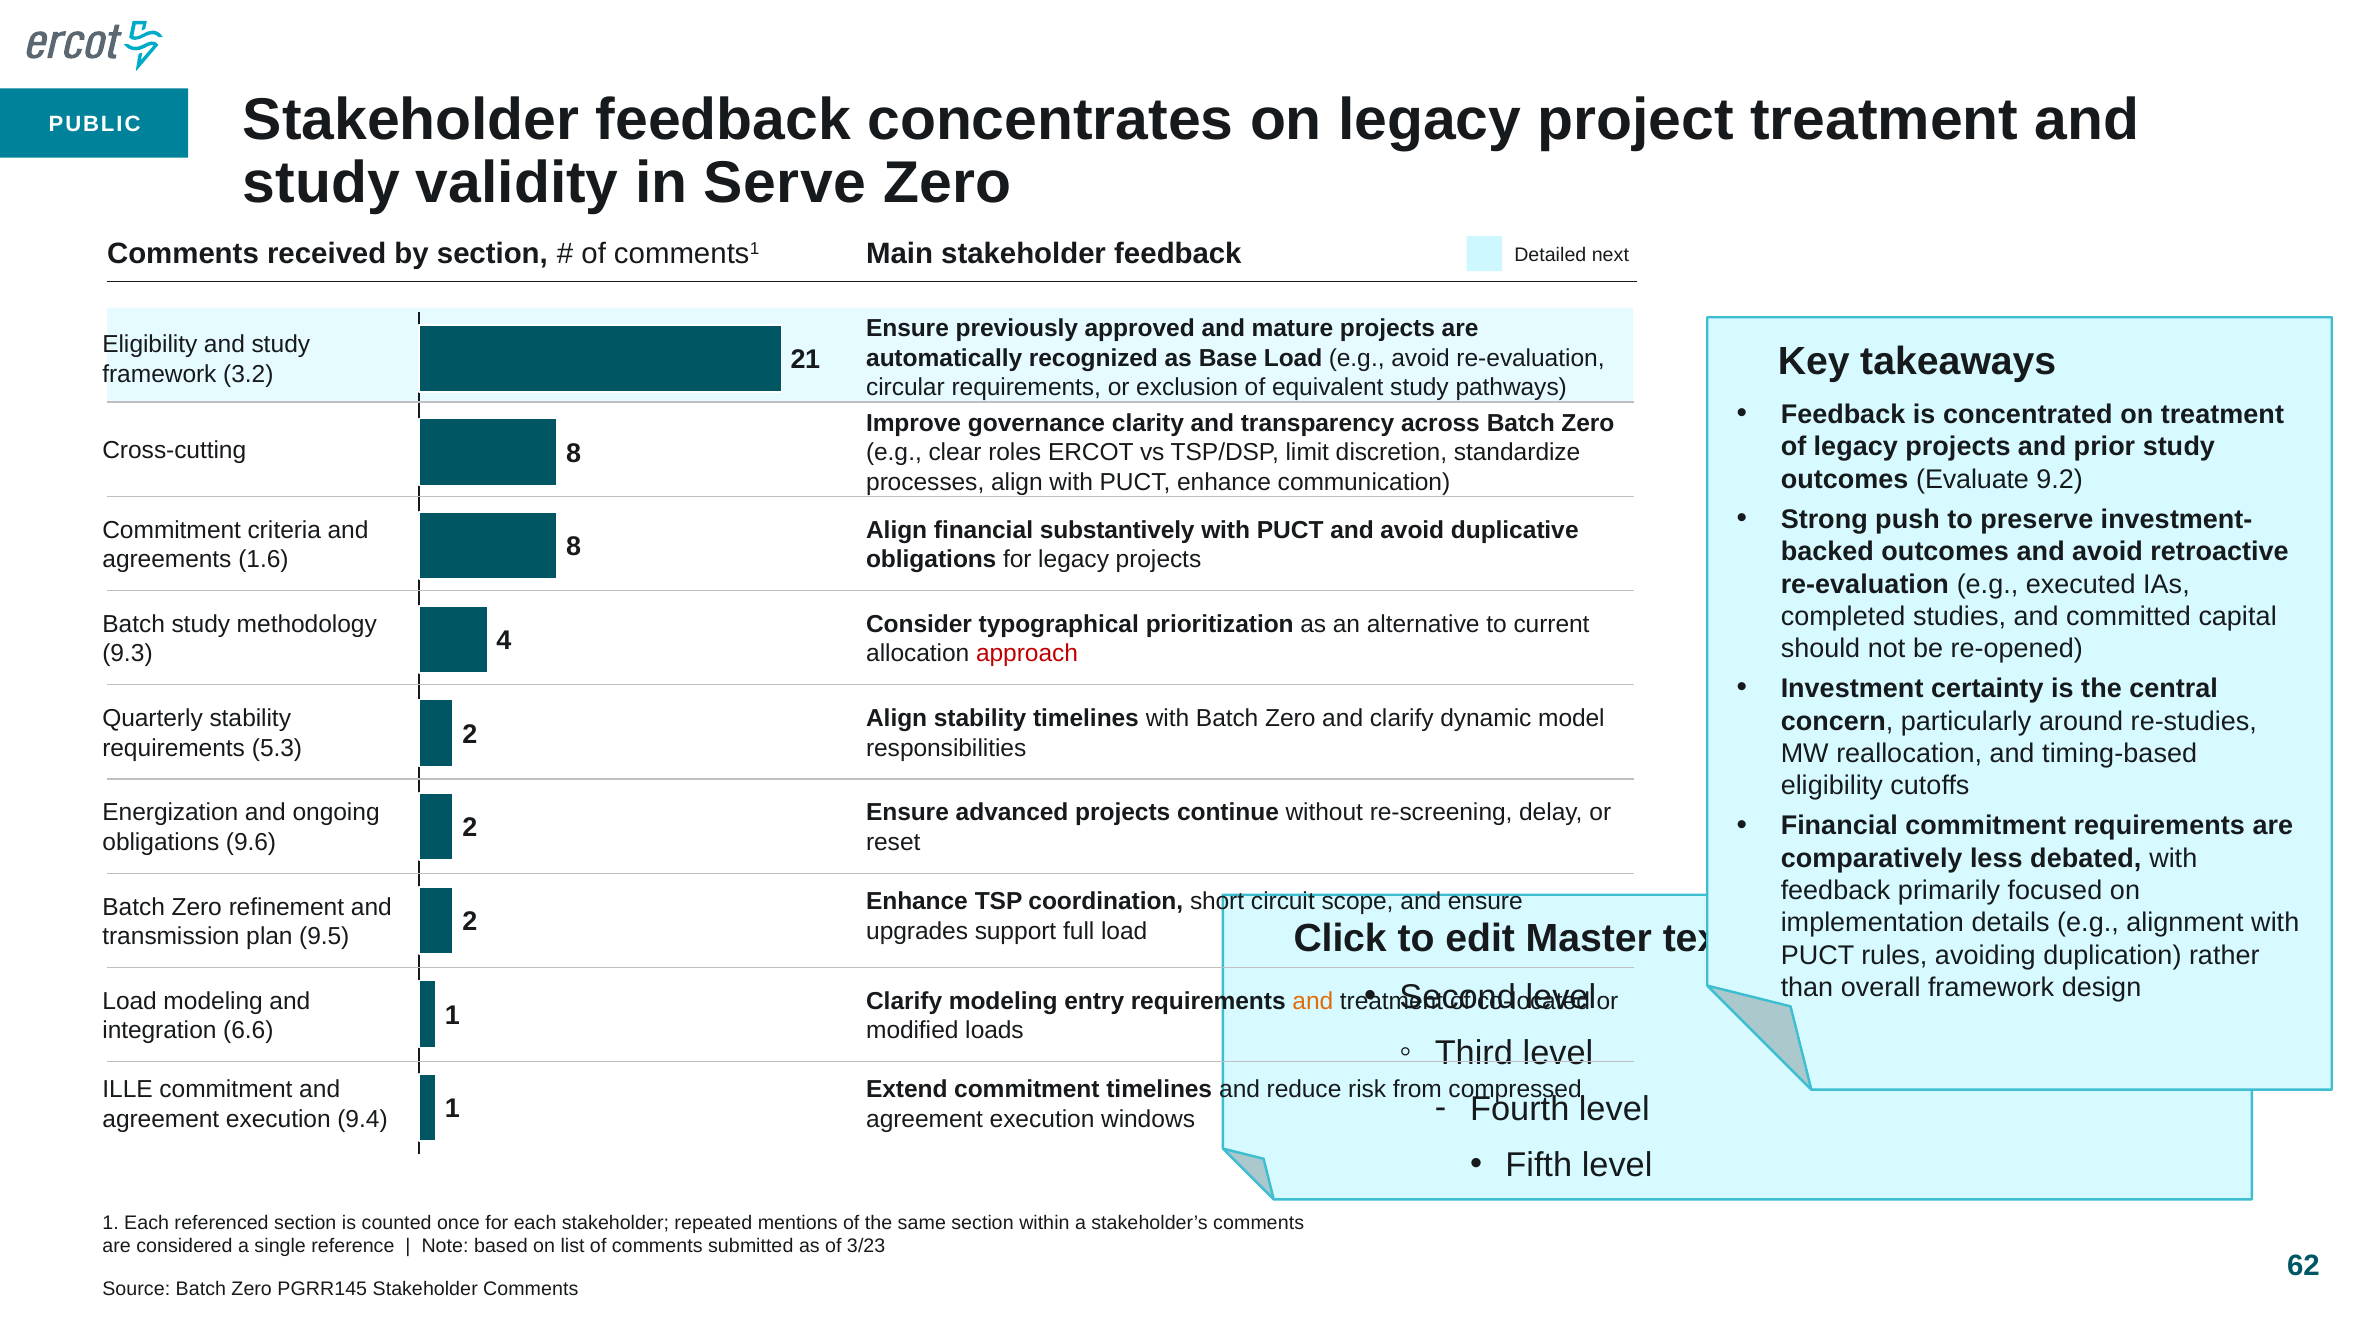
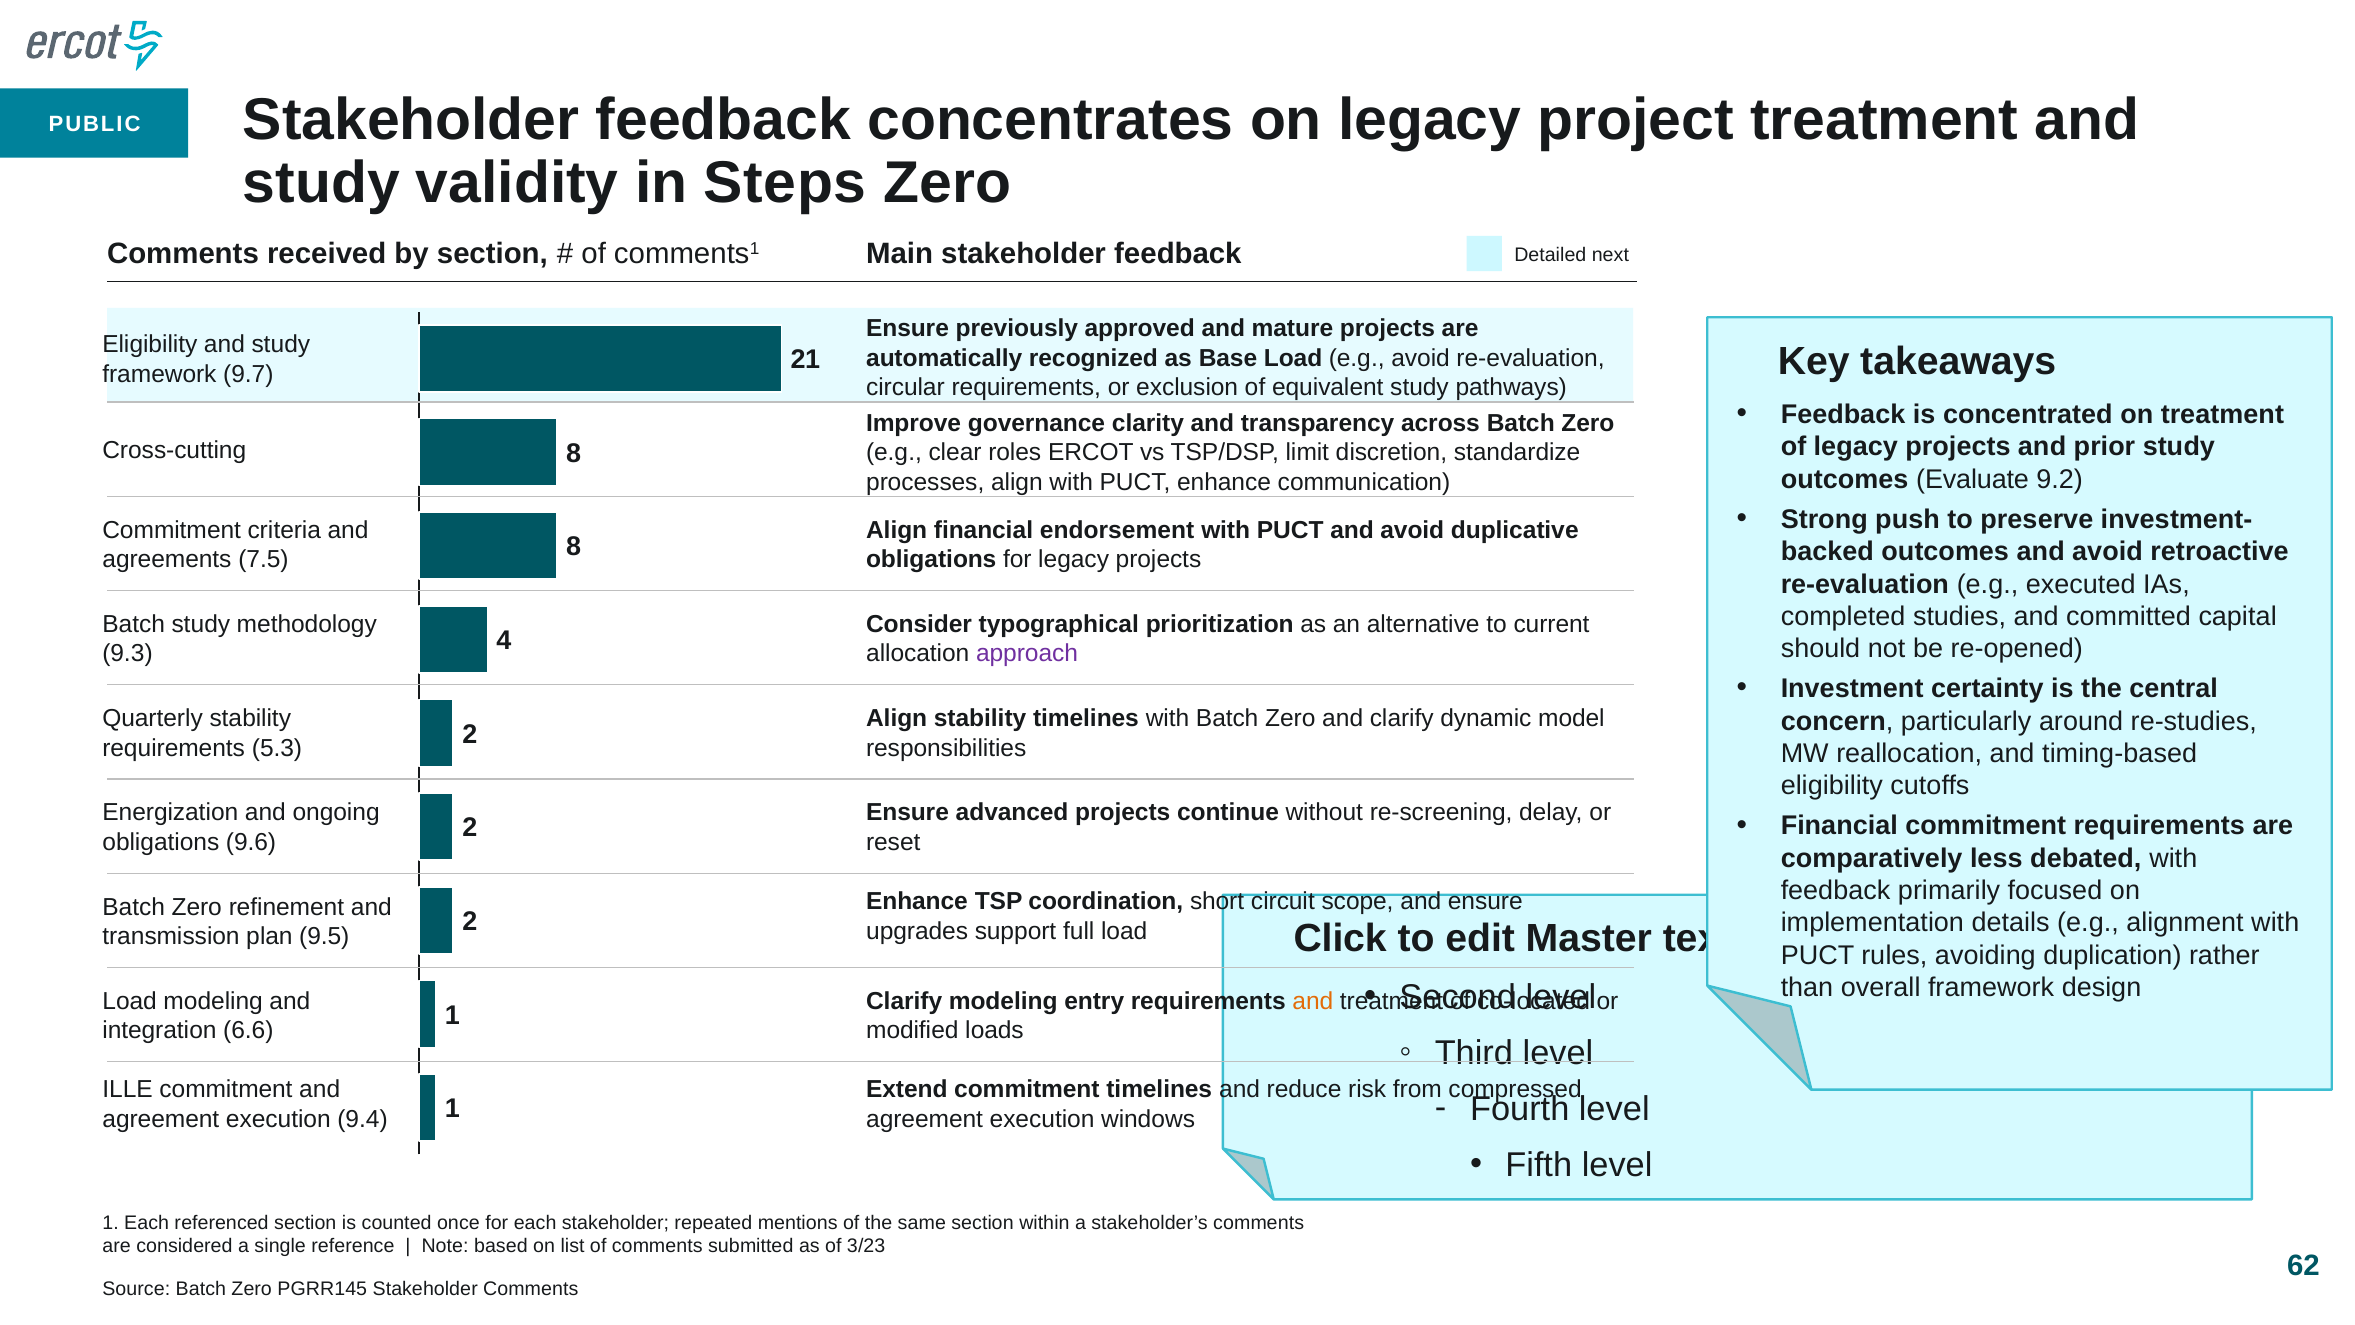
Serve: Serve -> Steps (785, 183)
3.2: 3.2 -> 9.7 (248, 374)
substantively: substantively -> endorsement (1117, 530)
1.6: 1.6 -> 7.5 (263, 559)
approach colour: red -> purple (1027, 654)
